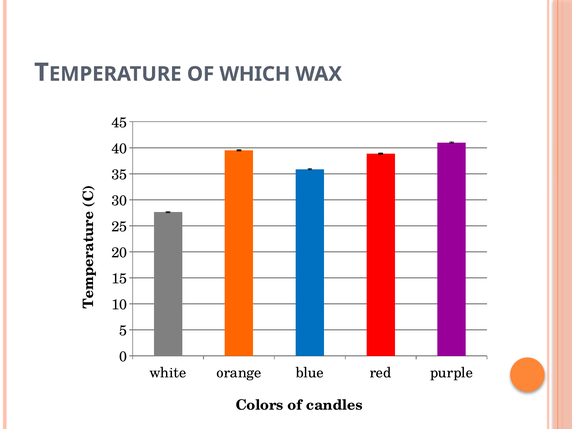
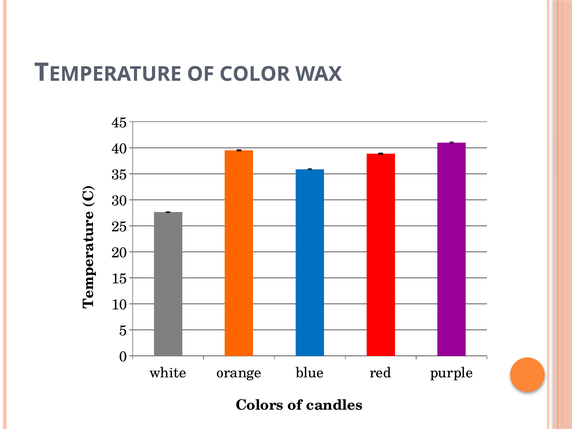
WHICH: WHICH -> COLOR (255, 74)
